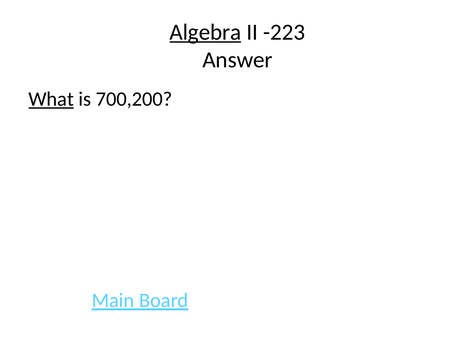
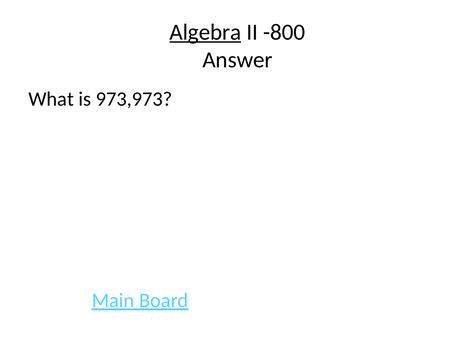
-223: -223 -> -800 (284, 32)
What underline: present -> none (51, 99)
700,200: 700,200 -> 973,973 (134, 99)
